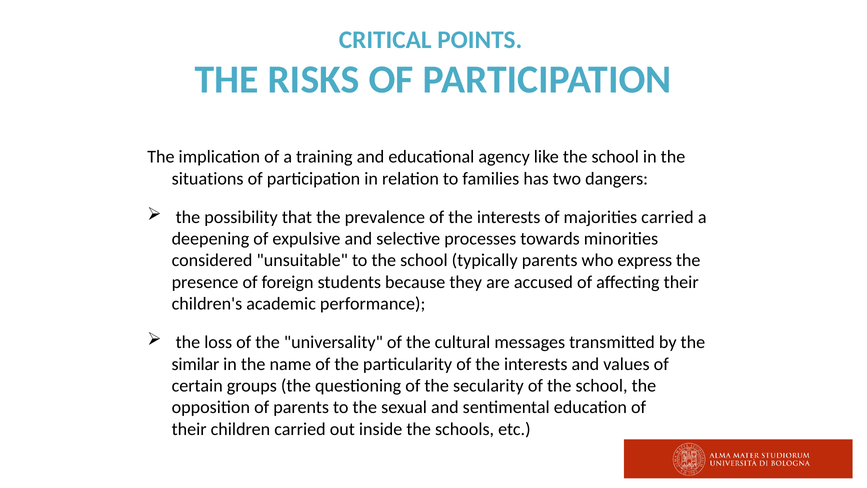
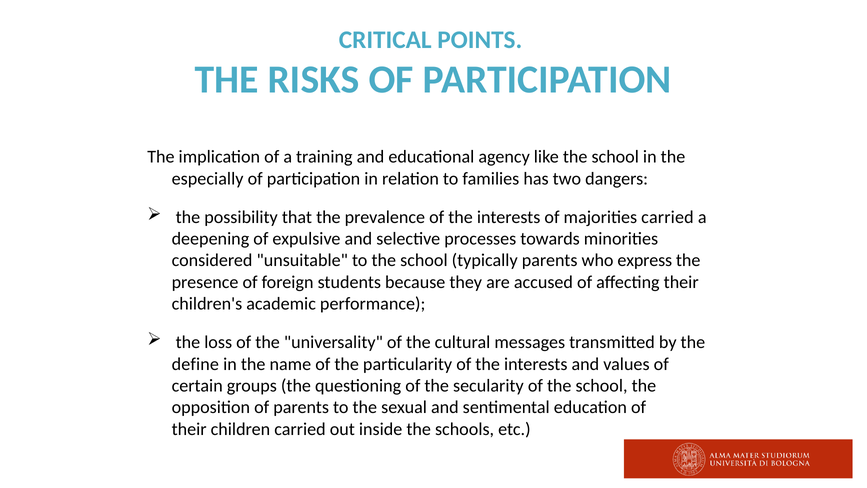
situations: situations -> especially (208, 178)
similar: similar -> define (195, 364)
